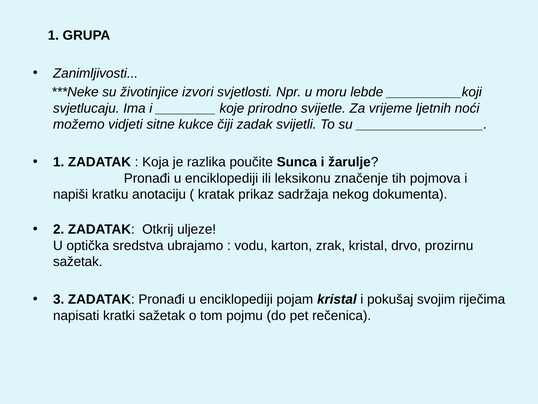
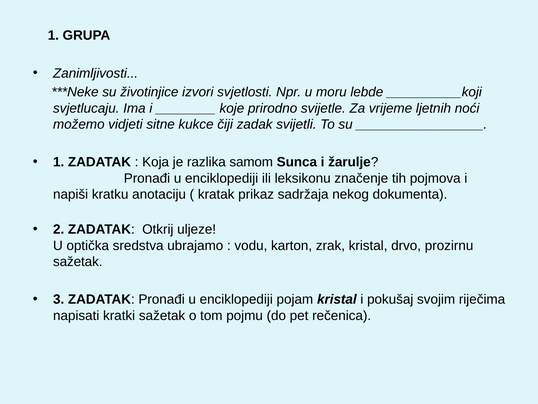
poučite: poučite -> samom (251, 162)
